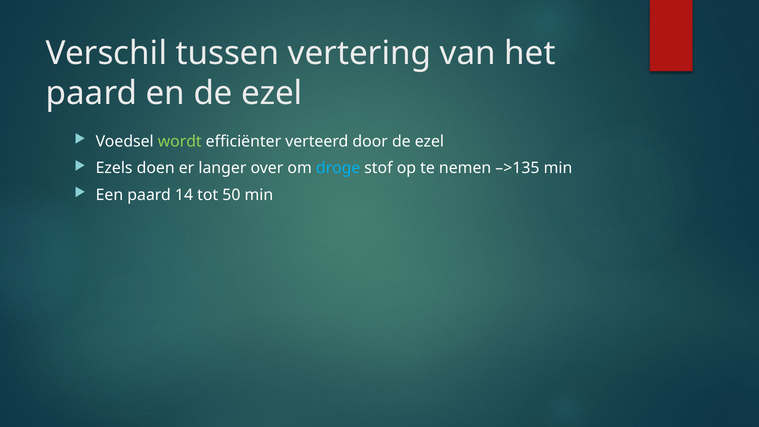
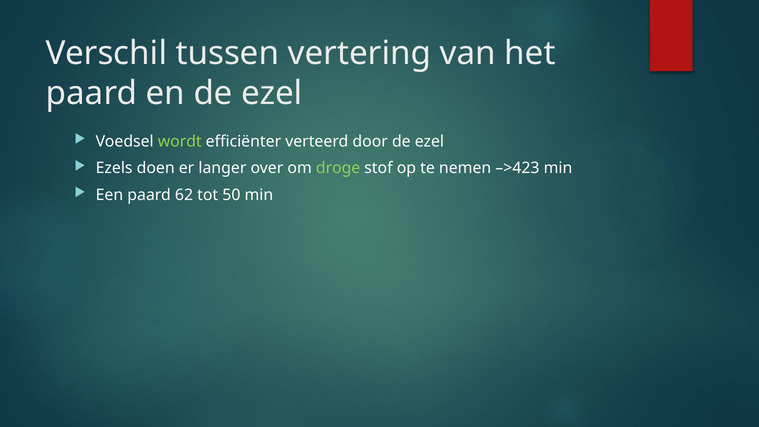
droge colour: light blue -> light green (338, 168)
–>135: –>135 -> –>423 (517, 168)
14: 14 -> 62 (184, 195)
